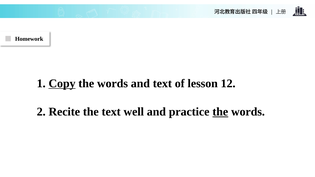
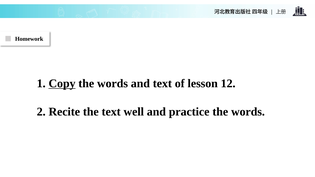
the underline: present -> none (220, 112)
